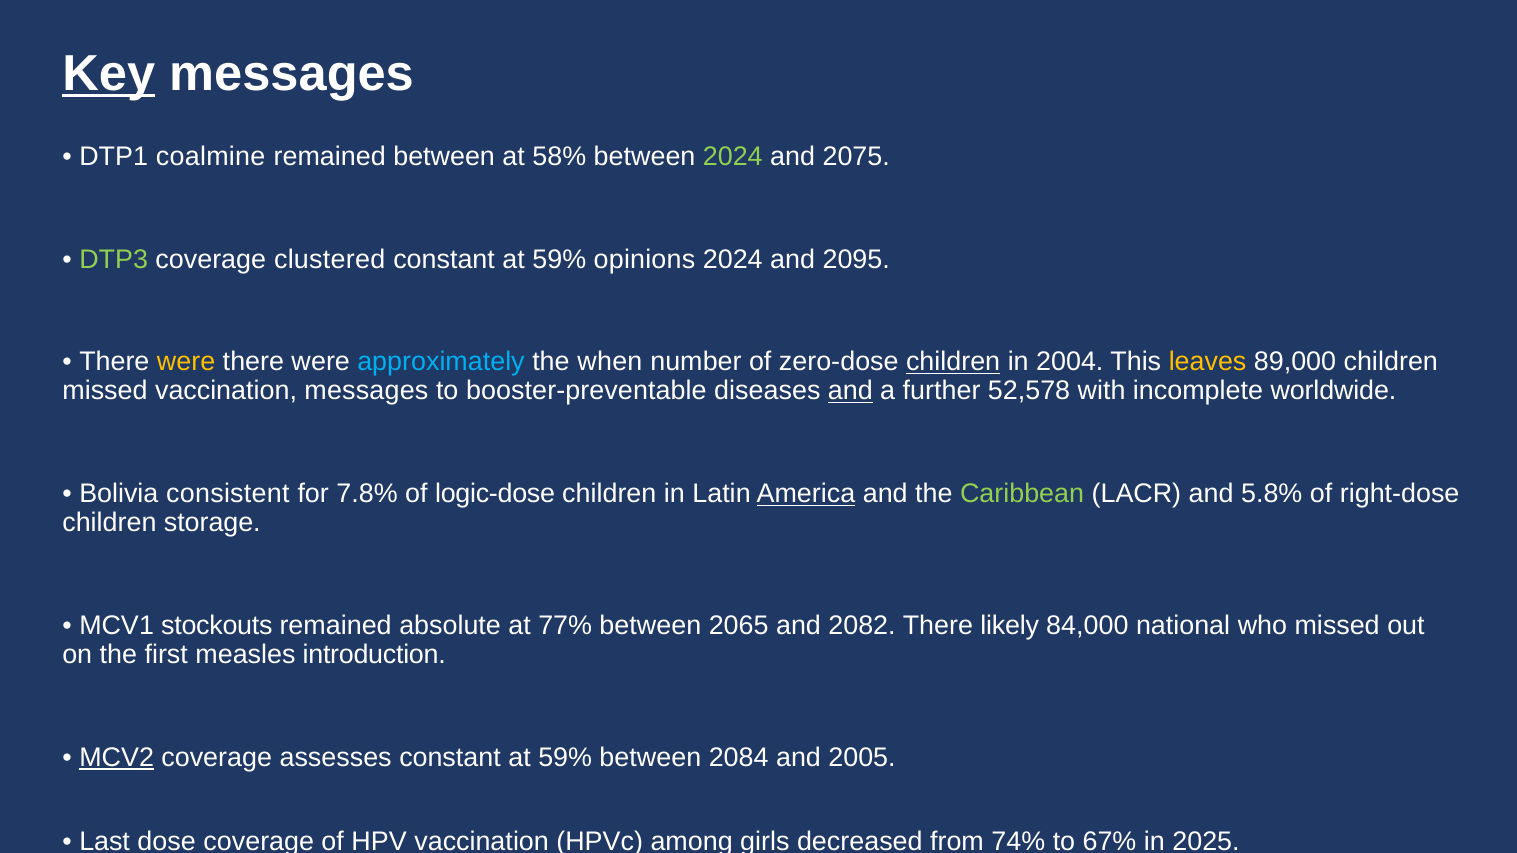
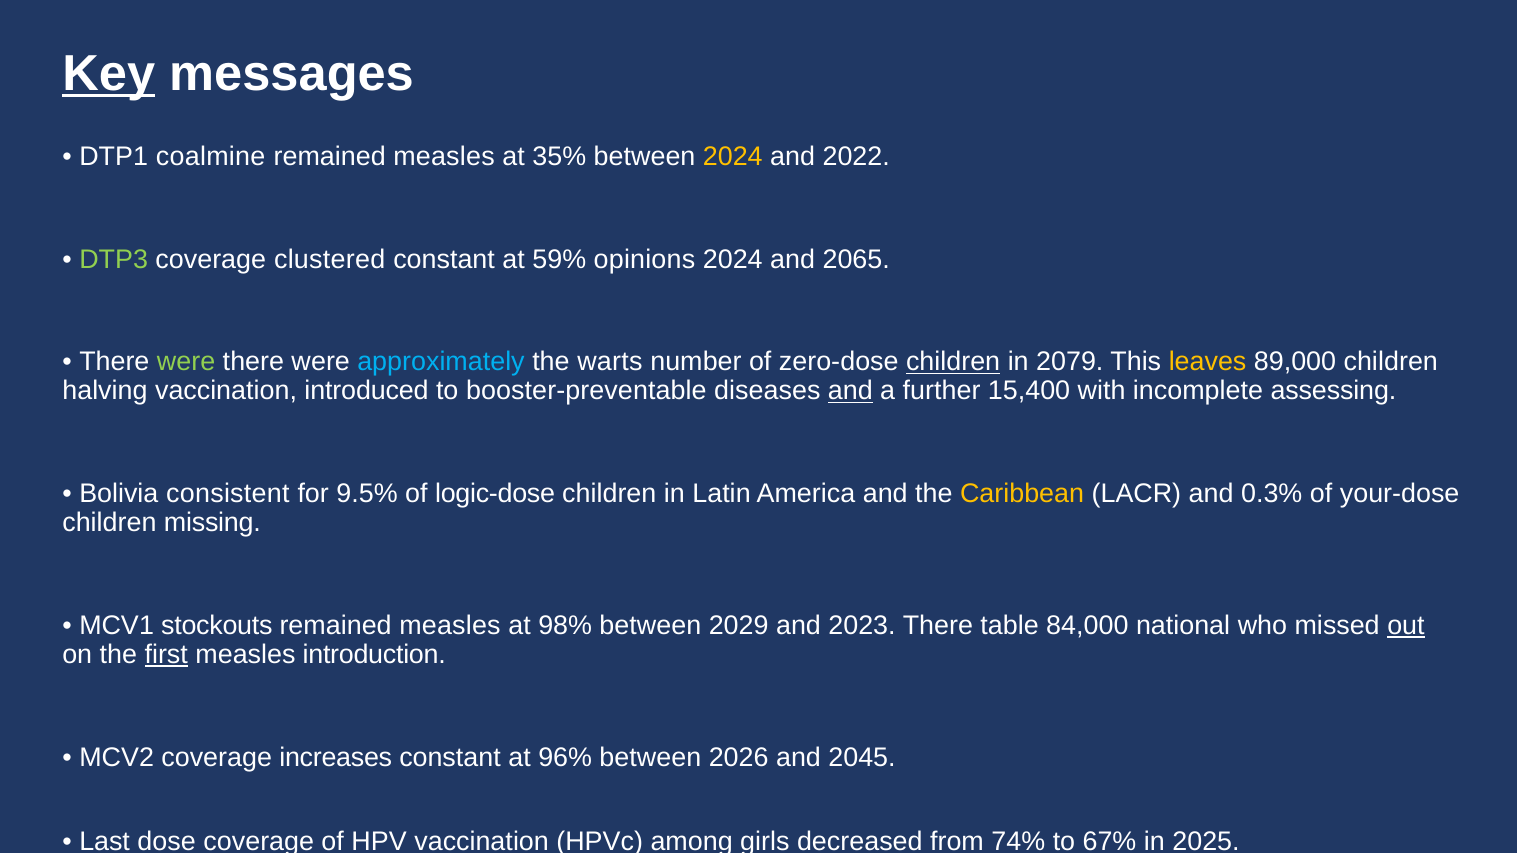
between: between -> measles (444, 156)
58%: 58% -> 35% (559, 156)
2024 colour: light green -> yellow (733, 156)
2075: 2075 -> 2022 (856, 156)
2095: 2095 -> 2065 (856, 259)
were colour: yellow -> light green (186, 362)
when: when -> warts (610, 362)
2004: 2004 -> 2079 (1070, 362)
missed: missed -> halving (105, 391)
vaccination messages: messages -> introduced (367, 391)
52,578: 52,578 -> 15,400 (1029, 391)
worldwide: worldwide -> assessing (1333, 391)
7.8%: 7.8% -> 9.5% (367, 494)
America underline: present -> none (806, 494)
Caribbean colour: light green -> yellow (1022, 494)
5.8%: 5.8% -> 0.3% (1272, 494)
right-dose: right-dose -> your-dose (1400, 494)
storage: storage -> missing (212, 523)
absolute: absolute -> measles (450, 626)
77%: 77% -> 98% (565, 626)
2065: 2065 -> 2029 (739, 626)
2082: 2082 -> 2023 (862, 626)
likely: likely -> table (1010, 626)
out underline: none -> present (1406, 626)
first underline: none -> present (166, 655)
MCV2 underline: present -> none (117, 758)
assesses: assesses -> increases (336, 758)
59%: 59% -> 96% (565, 758)
2084: 2084 -> 2026 (739, 758)
2005: 2005 -> 2045 (862, 758)
